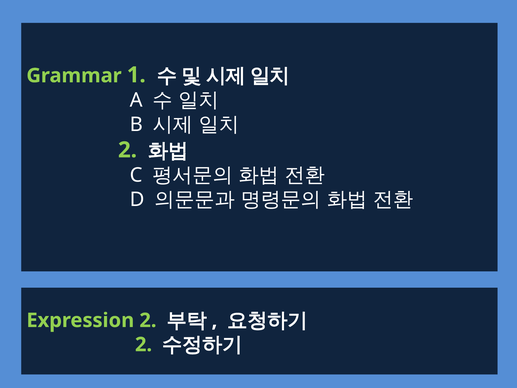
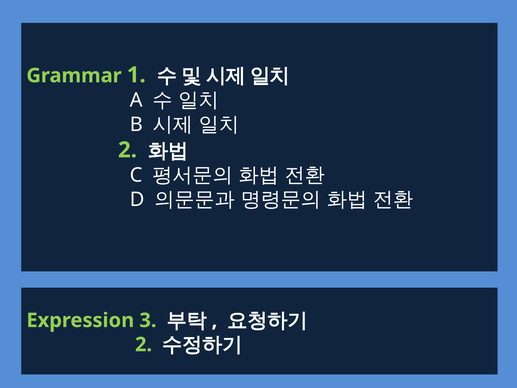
Expression 2: 2 -> 3 (148, 320)
